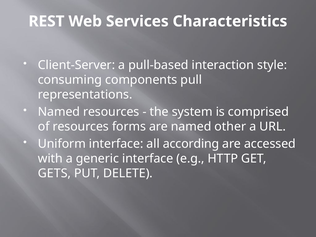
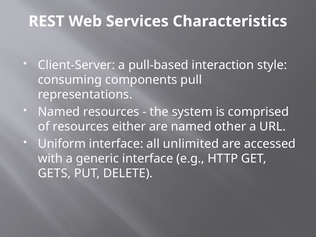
forms: forms -> either (129, 127)
according: according -> unlimited (191, 144)
